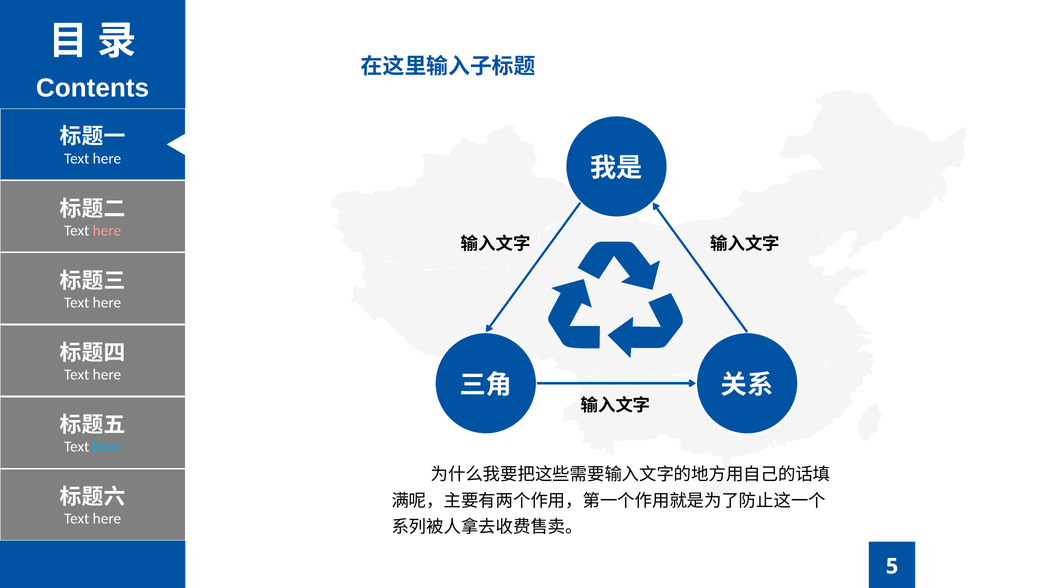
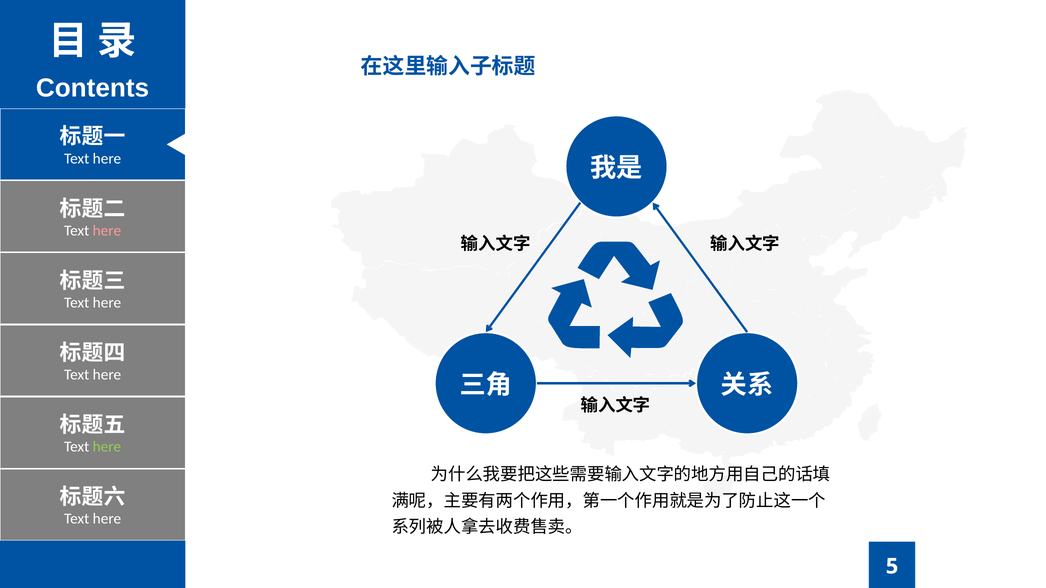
here colour: light blue -> light green (107, 447)
